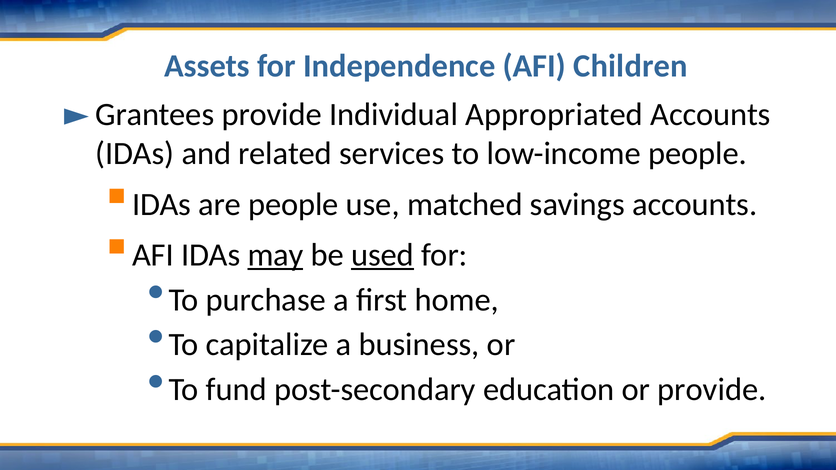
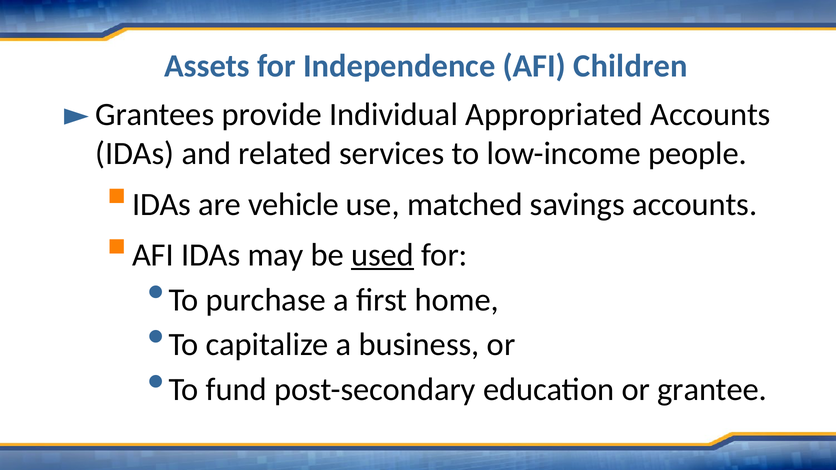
are people: people -> vehicle (293, 204)
may underline: present -> none (276, 255)
or provide: provide -> grantee (712, 390)
